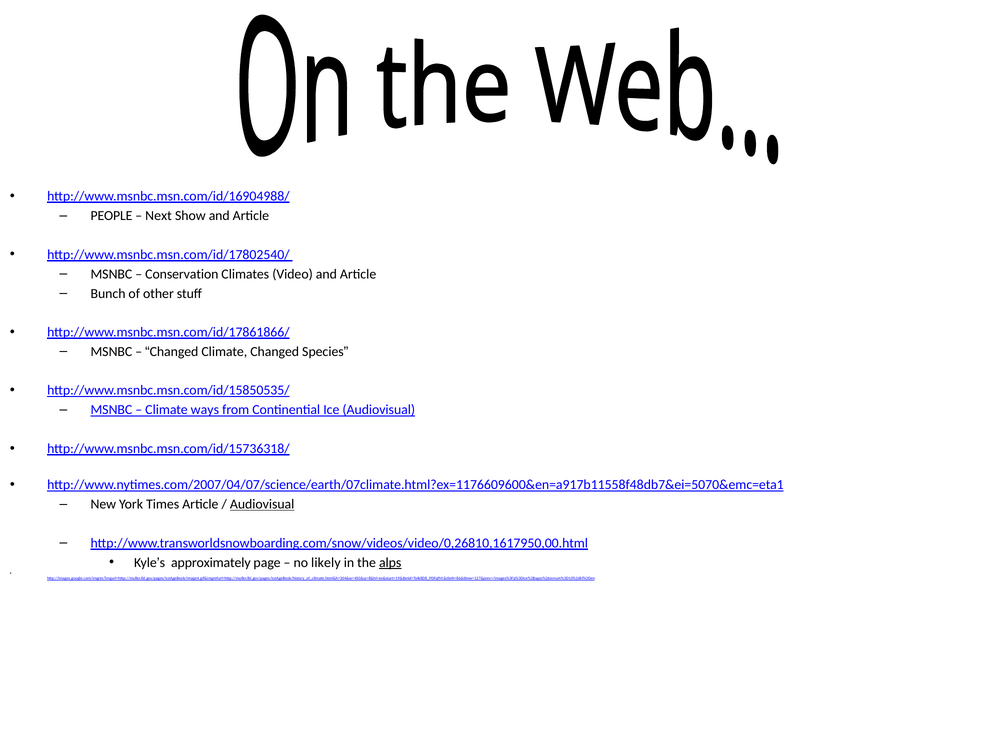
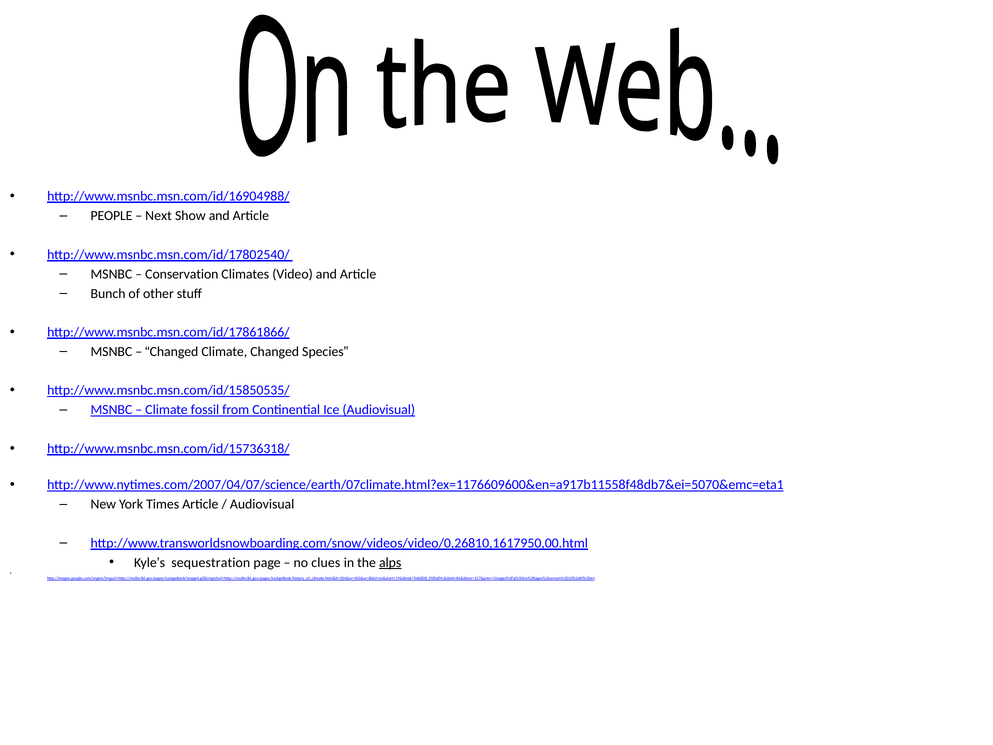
ways: ways -> fossil (205, 410)
Audiovisual underline: present -> none (262, 504)
approximately: approximately -> sequestration (211, 562)
likely: likely -> clues (326, 562)
